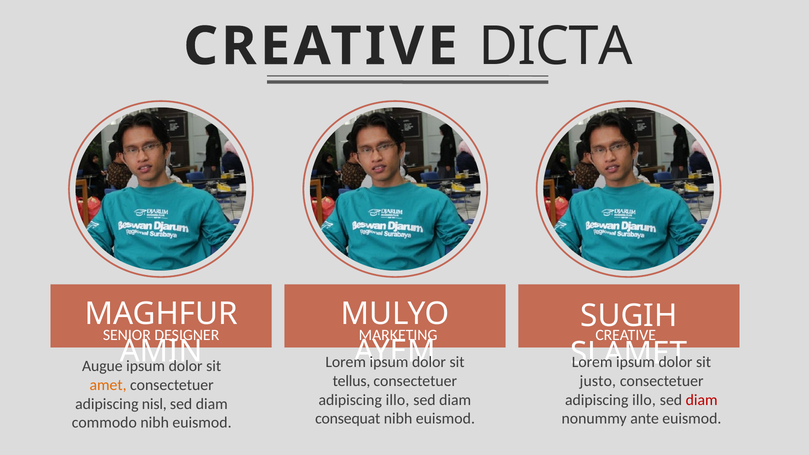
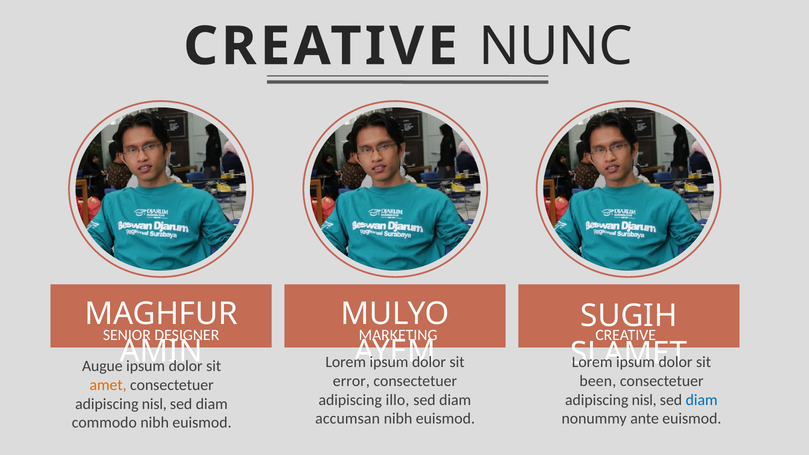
DICTA: DICTA -> NUNC (556, 46)
tellus: tellus -> error (351, 381)
justo: justo -> been (598, 381)
illo: illo -> nisl (644, 400)
diam colour: red -> blue (702, 400)
consequat: consequat -> accumsan (348, 419)
